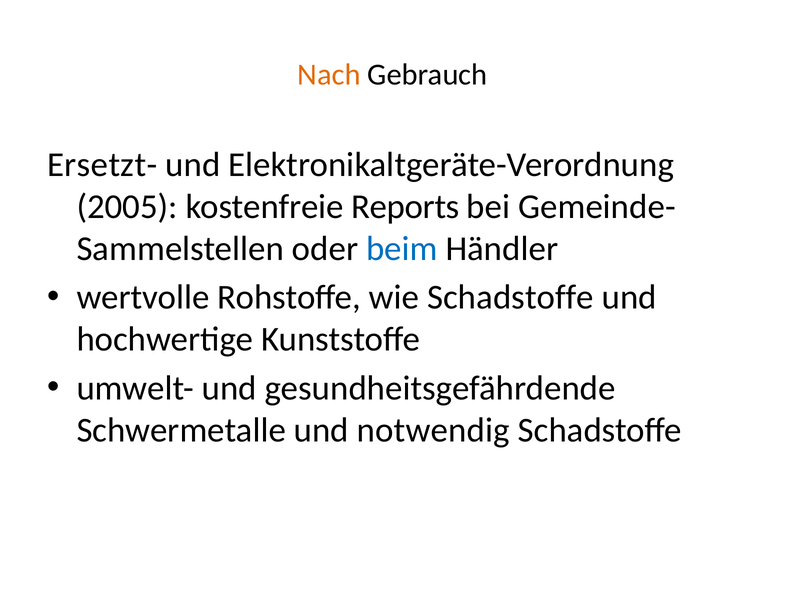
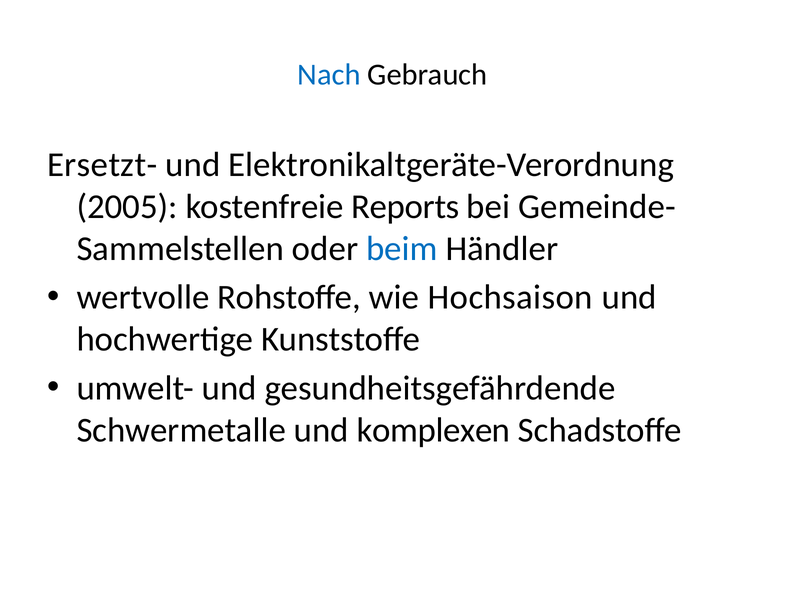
Nach colour: orange -> blue (329, 75)
wie Schadstoffe: Schadstoffe -> Hochsaison (510, 297)
notwendig: notwendig -> komplexen (433, 430)
